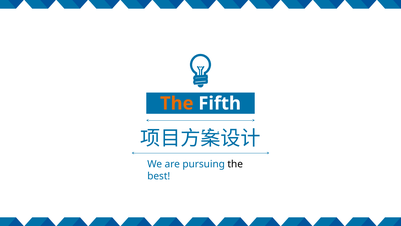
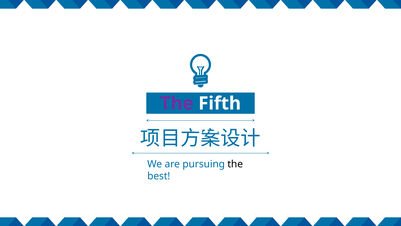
The colour: orange -> purple (177, 103)
